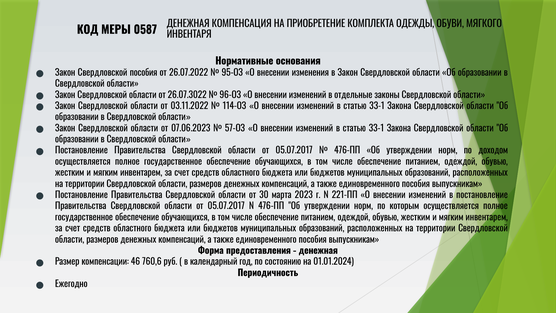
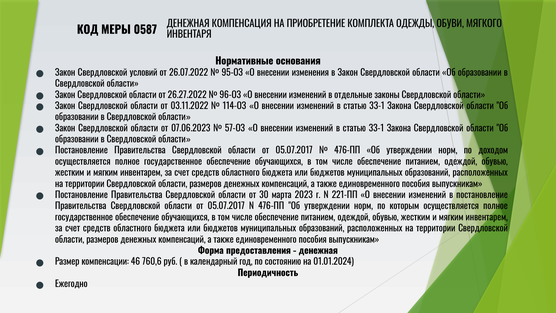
Свердловской пособия: пособия -> условий (144, 73)
26.07.3022: 26.07.3022 -> 26.27.2022 (187, 95)
